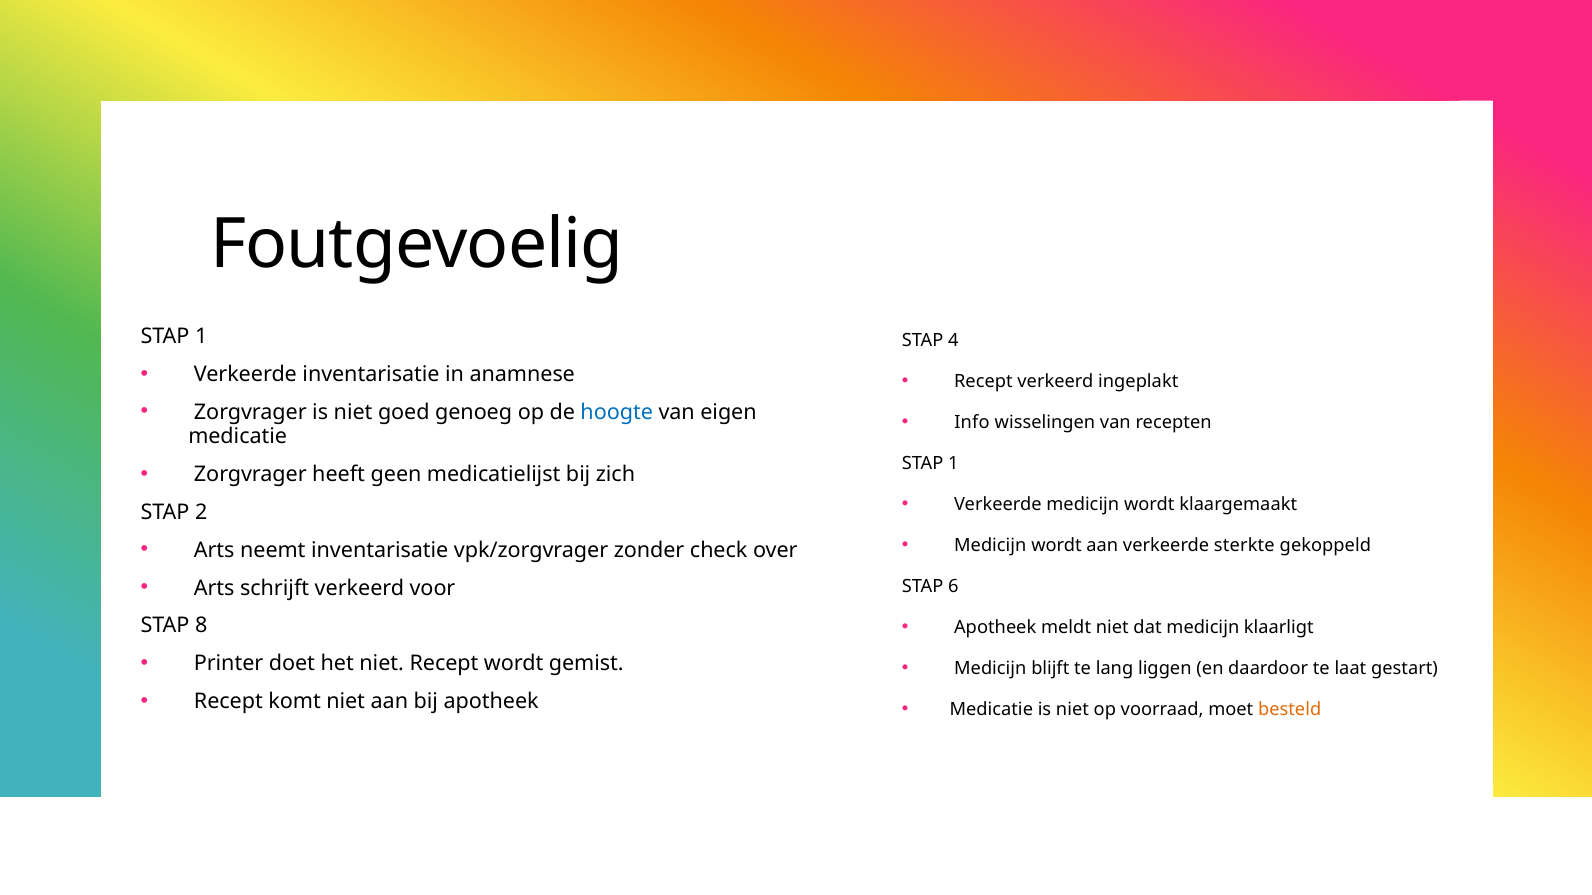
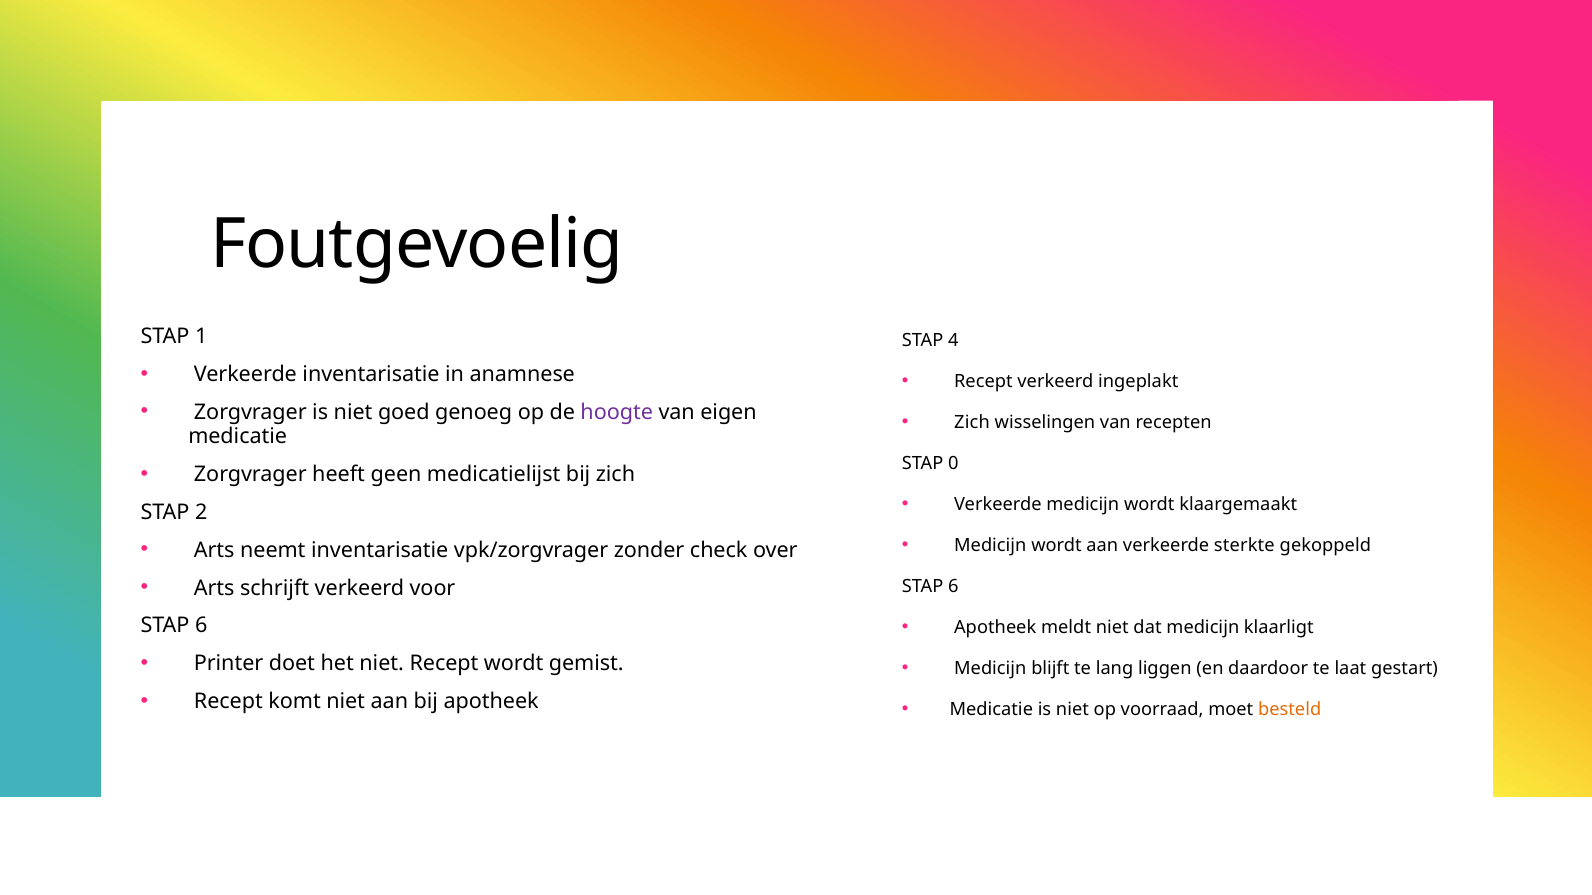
hoogte colour: blue -> purple (617, 412)
Info: Info -> Zich (972, 423)
1: 1 -> 0 (953, 464)
8: 8 -> 6 (201, 626)
